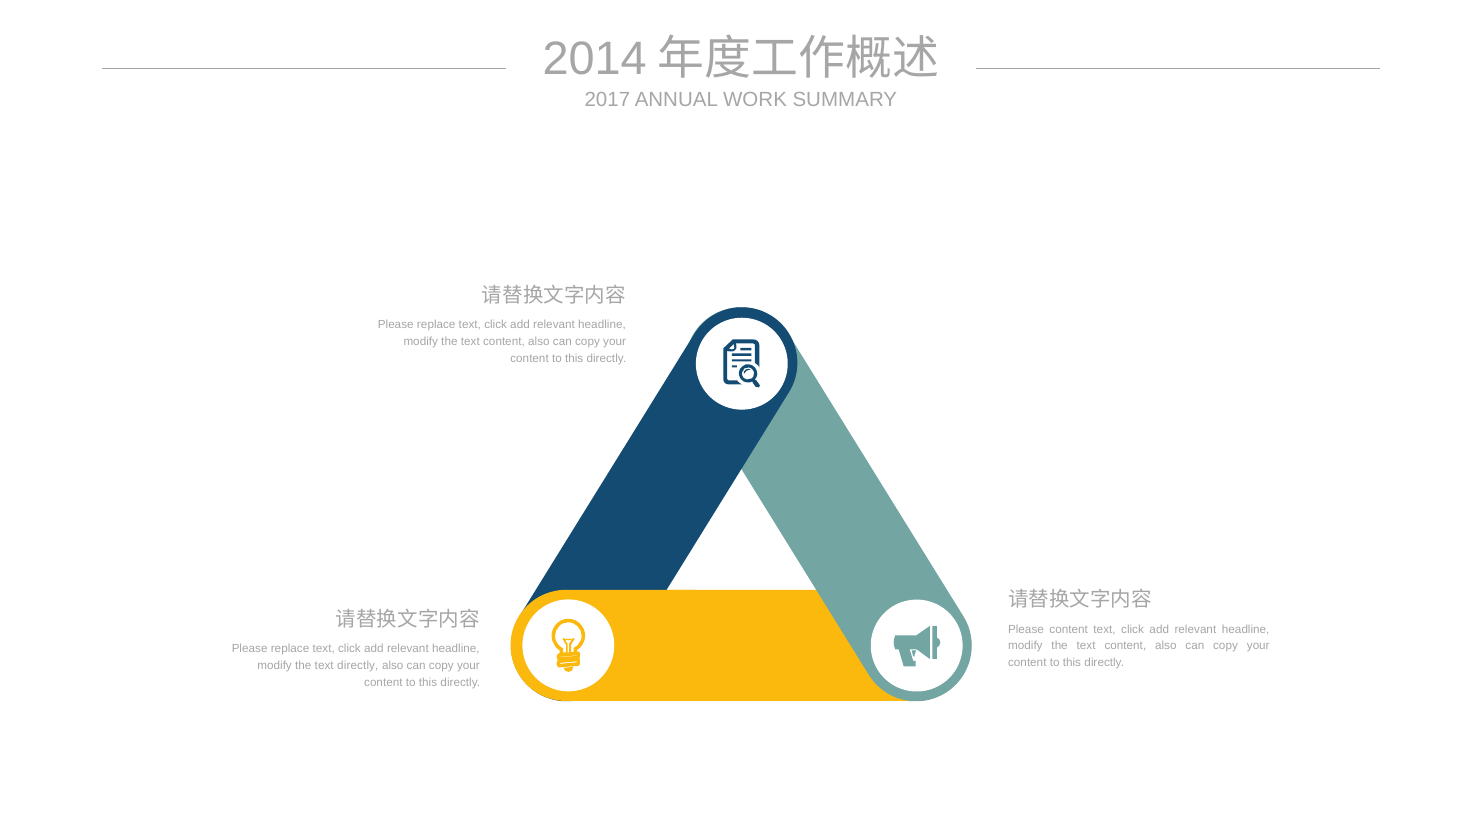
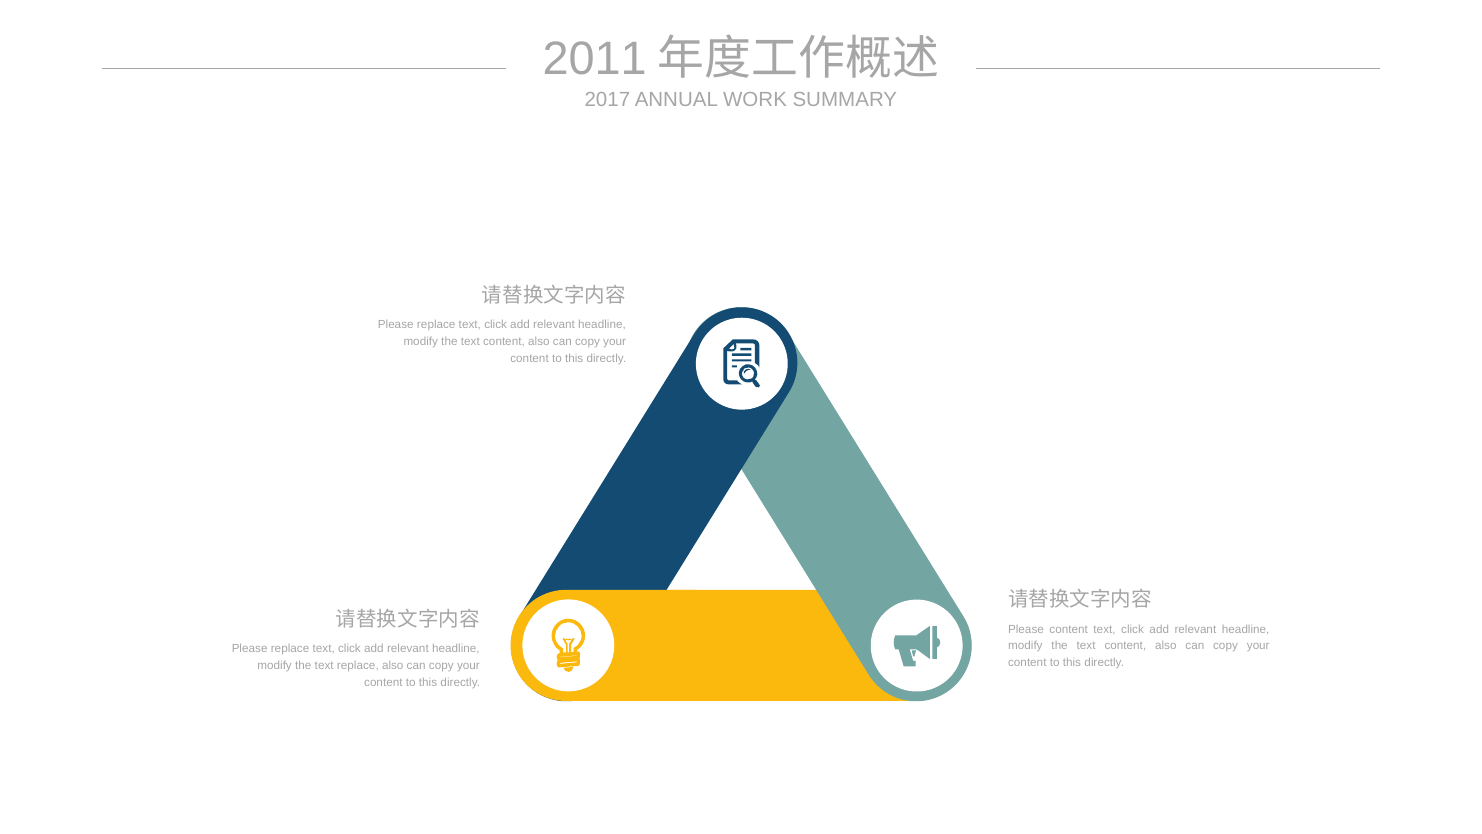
2014: 2014 -> 2011 (595, 59)
text directly: directly -> replace (358, 665)
